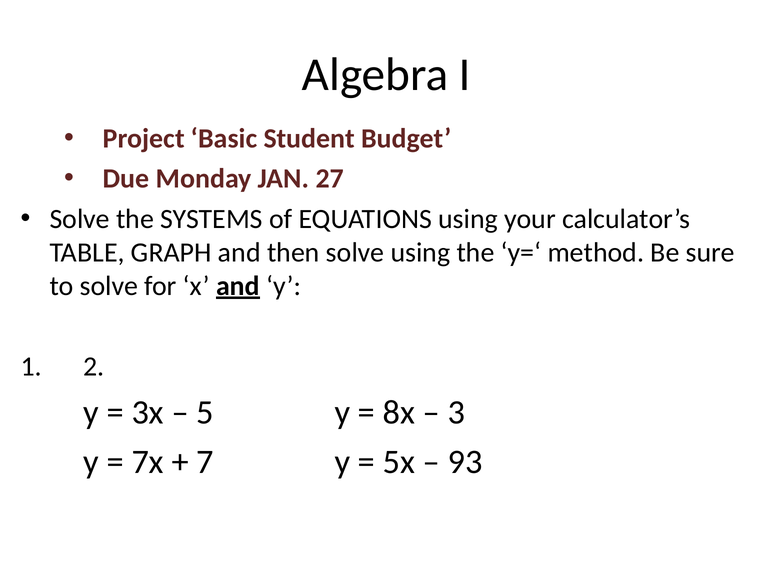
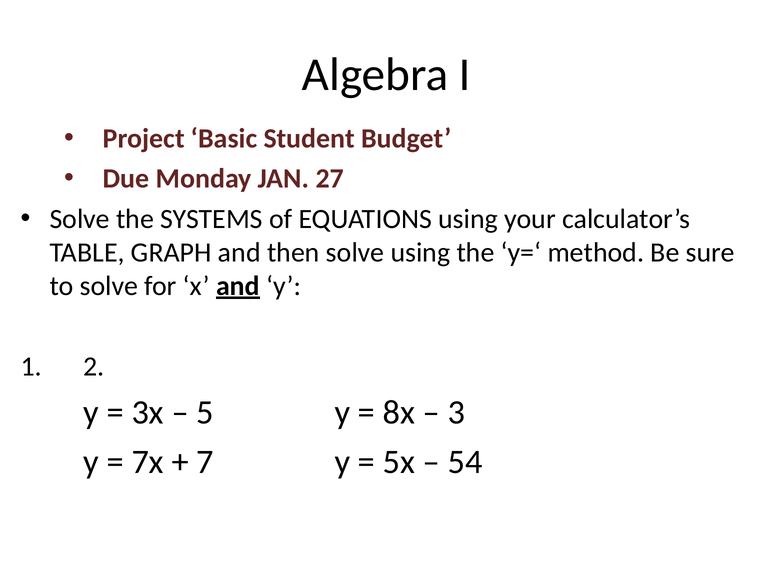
93: 93 -> 54 (465, 463)
